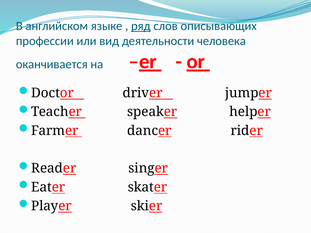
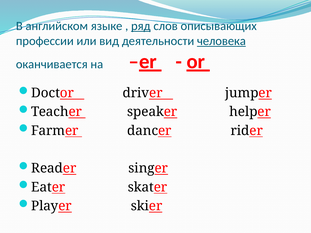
человека underline: none -> present (221, 41)
